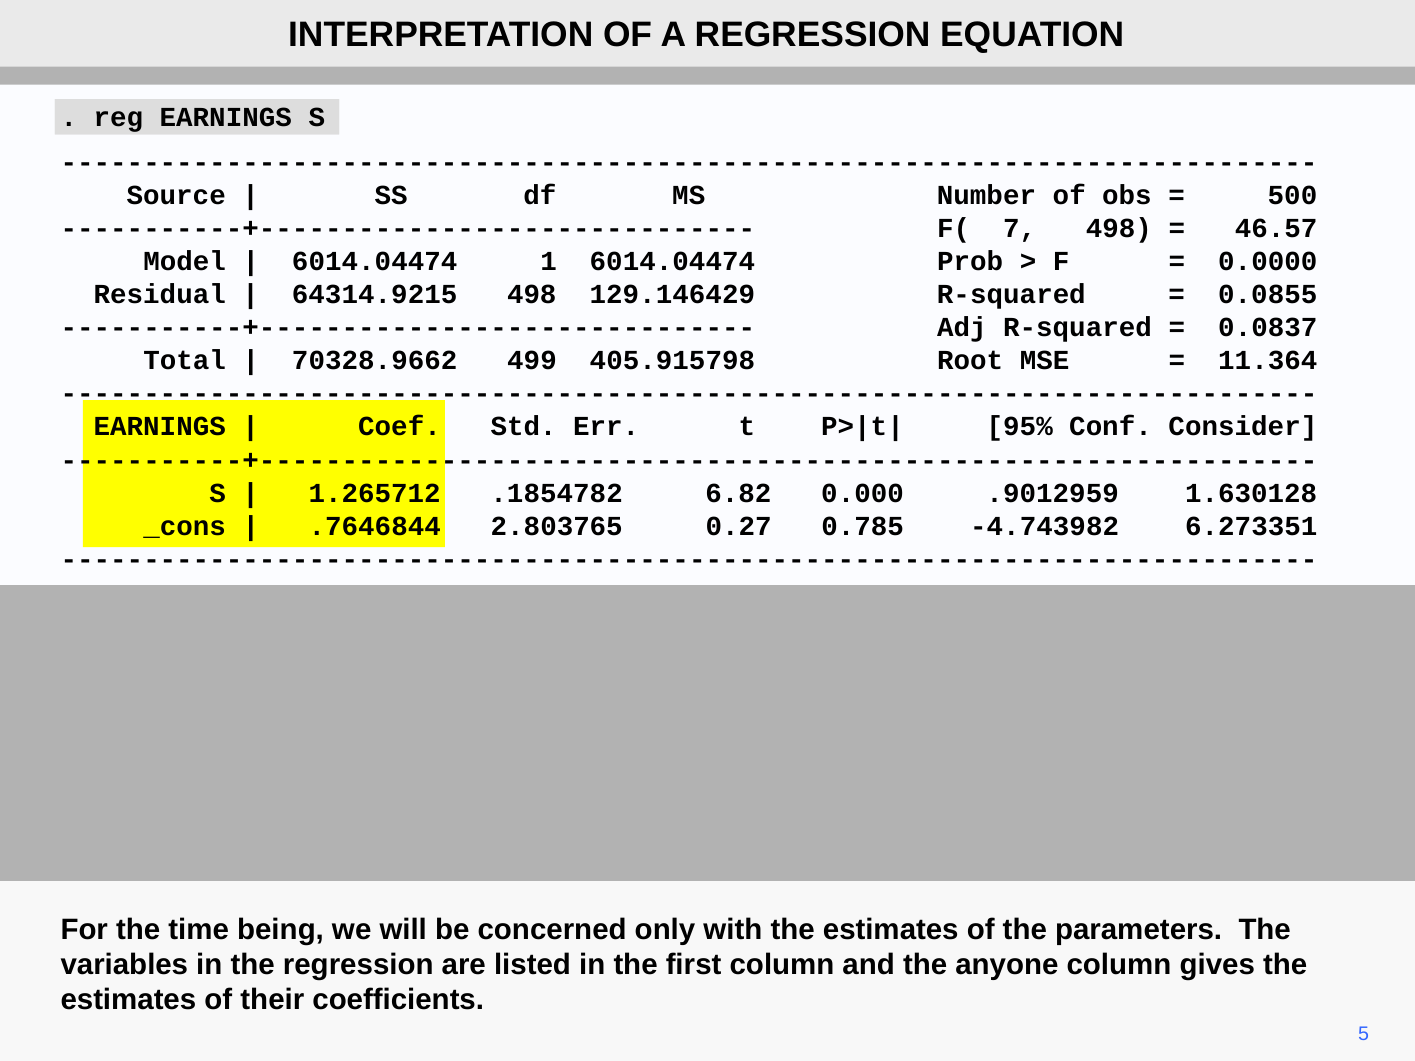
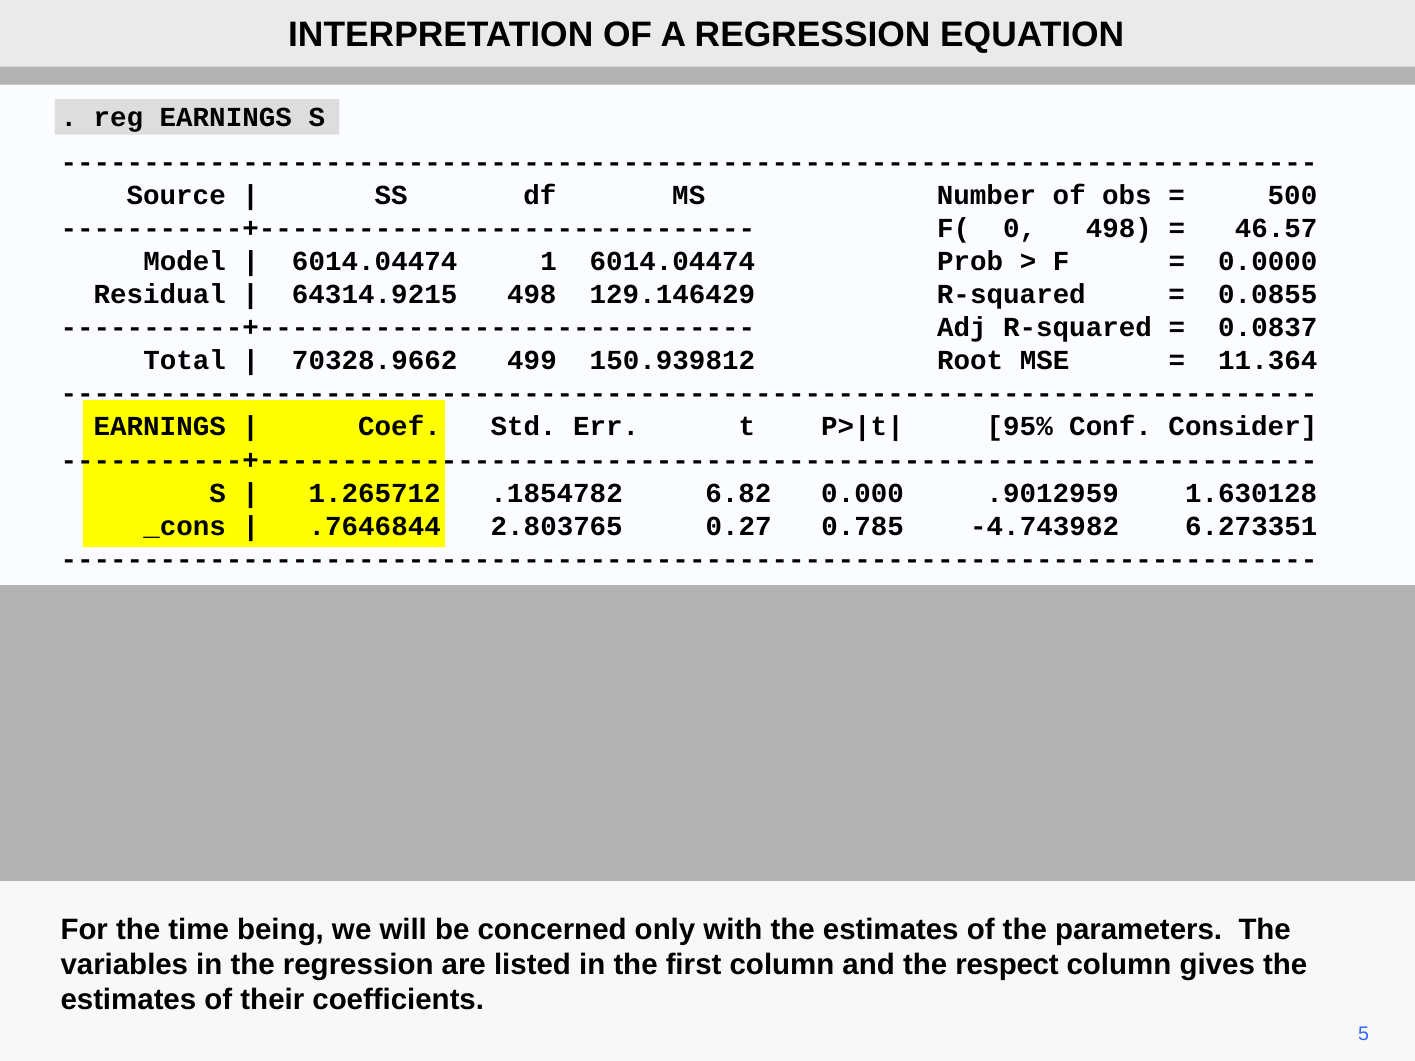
7: 7 -> 0 (1020, 229)
405.915798: 405.915798 -> 150.939812 (672, 361)
anyone: anyone -> respect (1007, 965)
